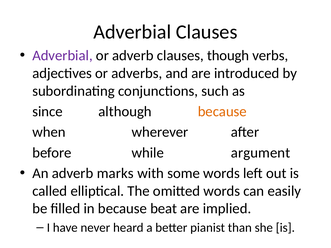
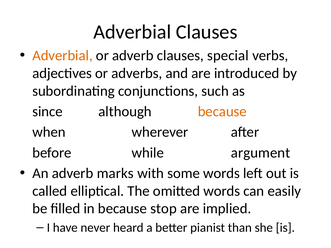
Adverbial colour: purple -> orange (62, 56)
though: though -> special (228, 56)
beat: beat -> stop (164, 209)
